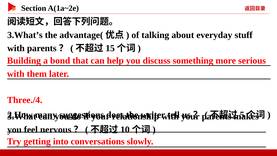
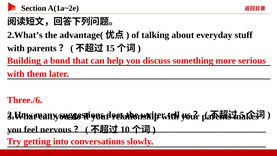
3.What’s: 3.What’s -> 2.What’s (25, 35)
Three./4: Three./4 -> Three./6 (25, 100)
